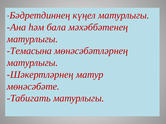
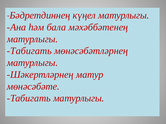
Темасына: Темасына -> Табигать (29, 51)
